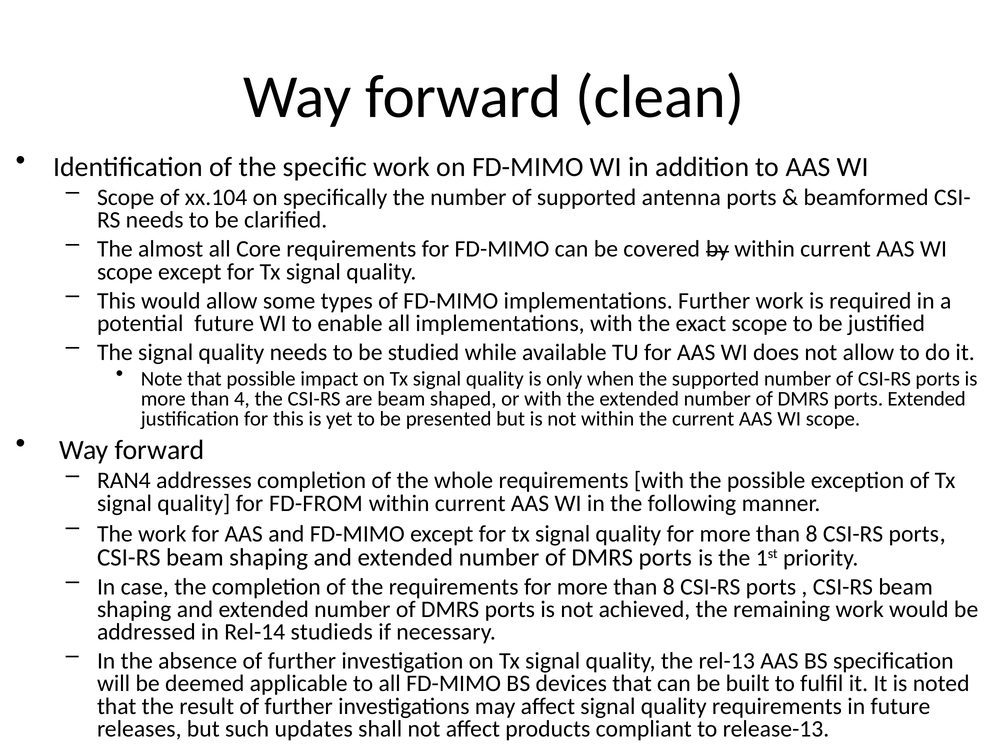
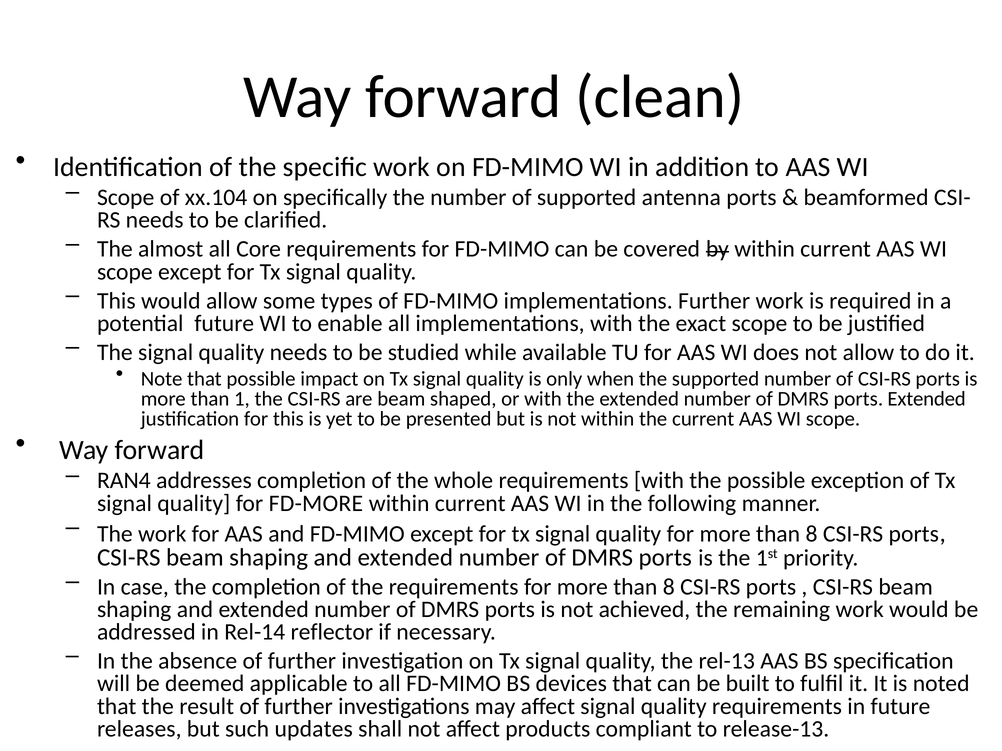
4: 4 -> 1 (242, 399)
FD-FROM: FD-FROM -> FD-MORE (316, 504)
studieds: studieds -> reflector (332, 633)
